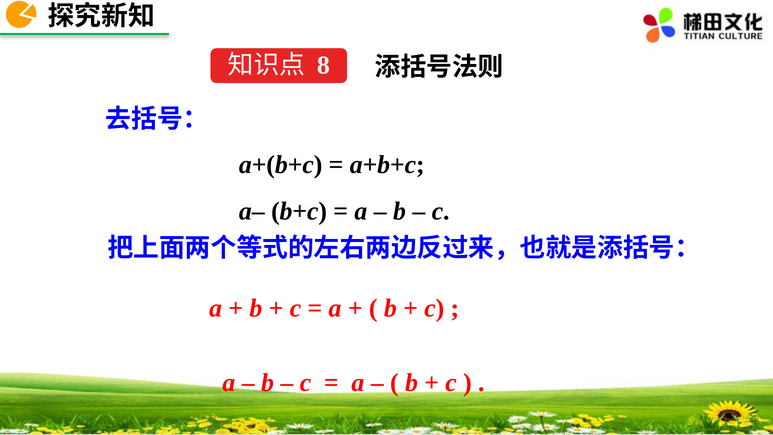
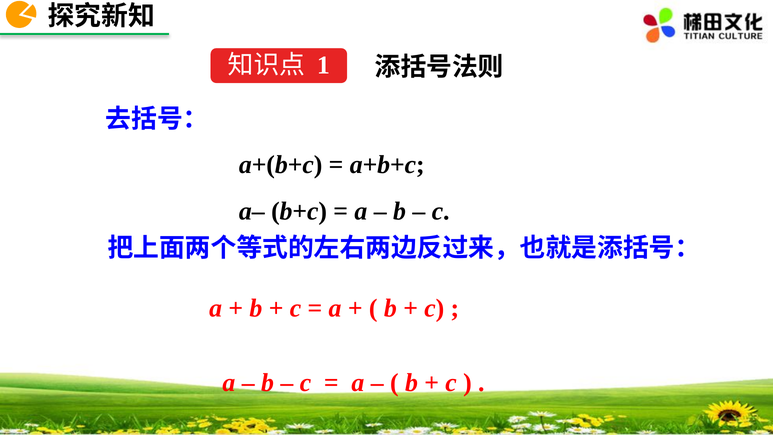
8: 8 -> 1 (323, 65)
